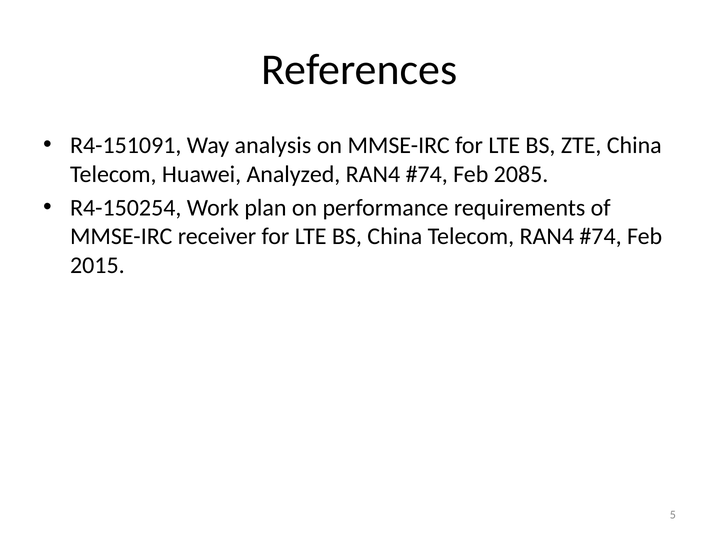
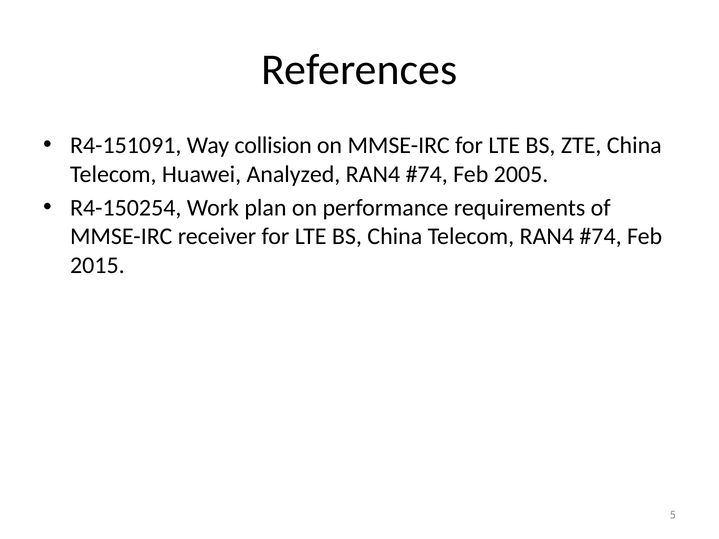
analysis: analysis -> collision (273, 145)
2085: 2085 -> 2005 (521, 174)
